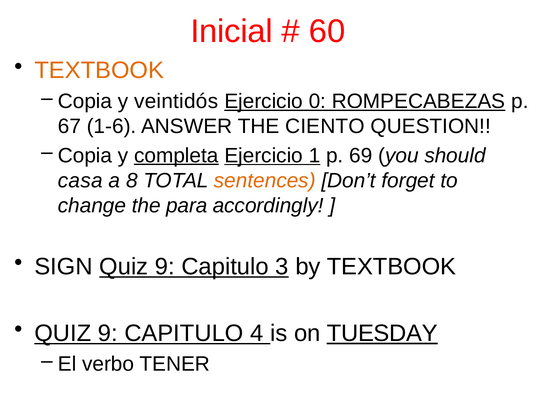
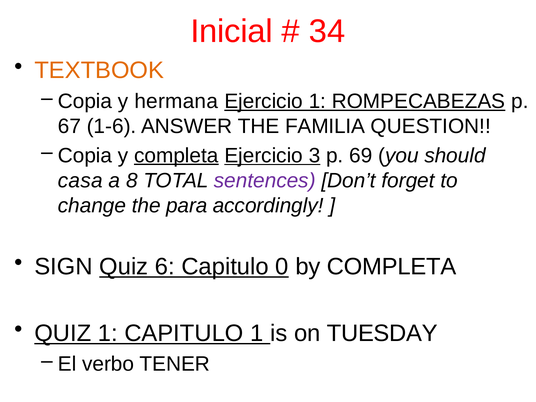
60: 60 -> 34 (327, 31)
veintidós: veintidós -> hermana (176, 101)
Ejercicio 0: 0 -> 1 (317, 101)
CIENTO: CIENTO -> FAMILIA (325, 126)
1: 1 -> 3 (314, 155)
sentences colour: orange -> purple (265, 181)
SIGN Quiz 9: 9 -> 6 (165, 267)
3: 3 -> 0 (282, 267)
by TEXTBOOK: TEXTBOOK -> COMPLETA (391, 267)
9: 9 -> 1 (108, 333)
CAPITULO 4: 4 -> 1 (257, 333)
TUESDAY underline: present -> none (382, 333)
